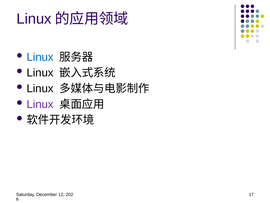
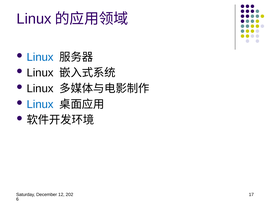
Linux colour: purple -> blue (40, 104)
